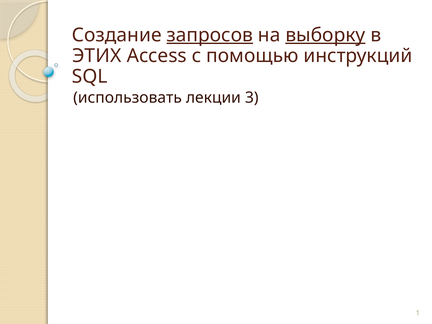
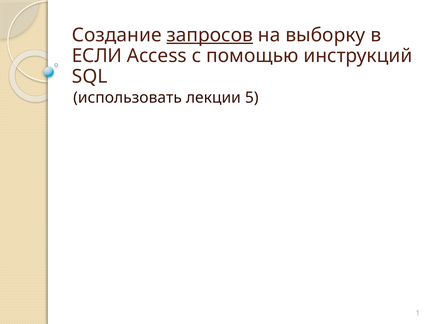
выборку underline: present -> none (325, 35)
ЭТИХ: ЭТИХ -> ЕСЛИ (97, 56)
3: 3 -> 5 (252, 98)
